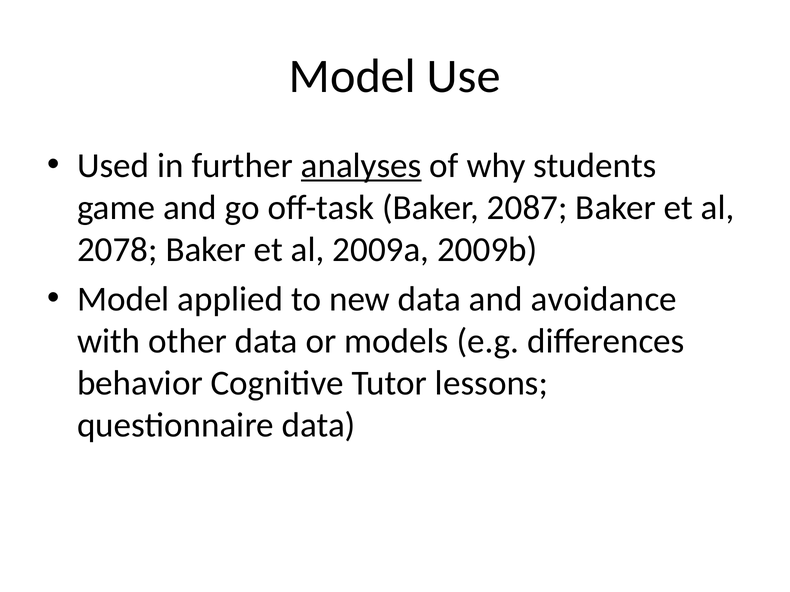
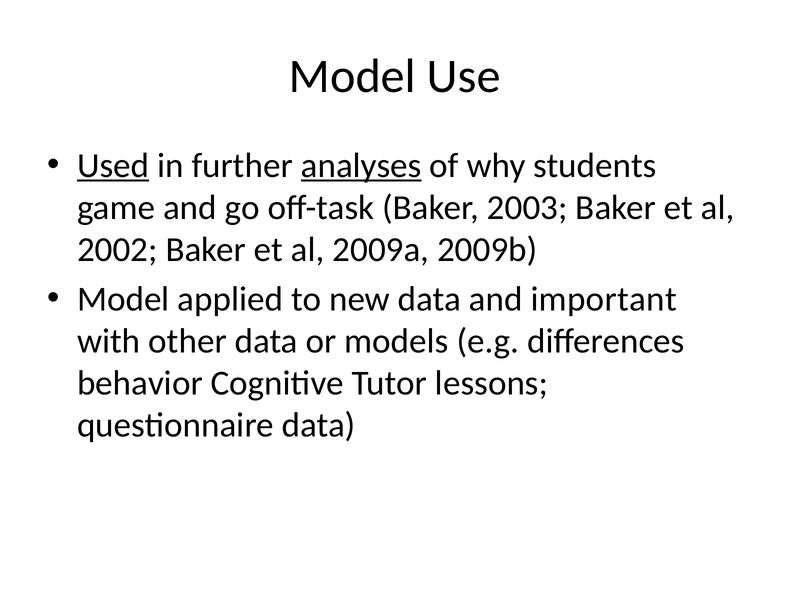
Used underline: none -> present (113, 166)
2087: 2087 -> 2003 (527, 208)
2078: 2078 -> 2002 (117, 250)
avoidance: avoidance -> important (604, 299)
